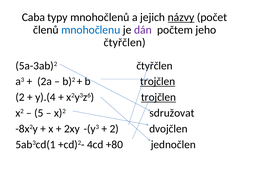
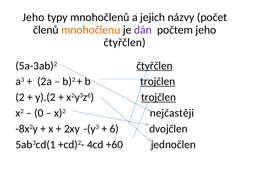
Caba: Caba -> Jeho (33, 17)
názvy underline: present -> none (181, 17)
mnohočlenu colour: blue -> orange (91, 30)
čtyřčlen underline: none -> present (155, 66)
y).(4: y).(4 -> y).(2 (45, 97)
5: 5 -> 0 (39, 113)
sdružovat: sdružovat -> nejčastěji (172, 113)
2: 2 -> 6 (114, 129)
+80: +80 -> +60 (114, 144)
